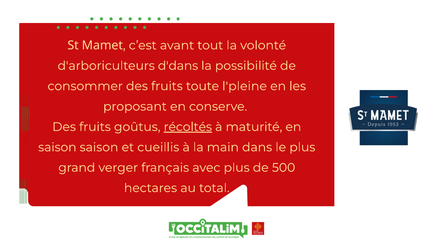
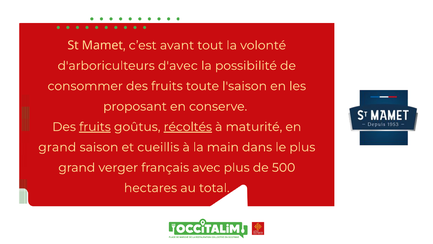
d'dans: d'dans -> d'avec (178, 66)
l'pleine: l'pleine -> l'saison (245, 86)
fruits underline: none -> present (95, 127)
saison: saison -> grand (57, 147)
